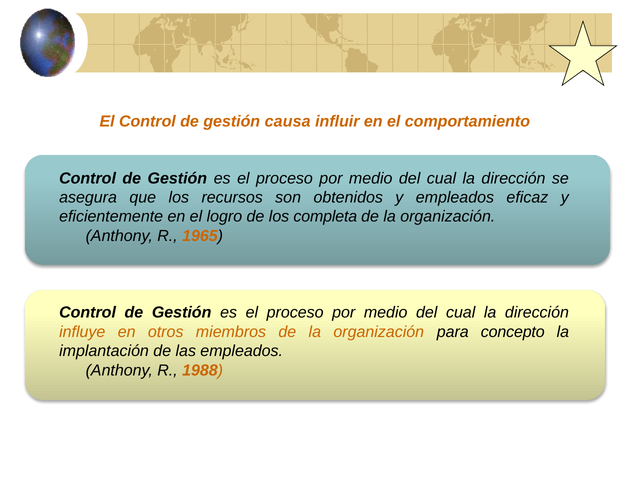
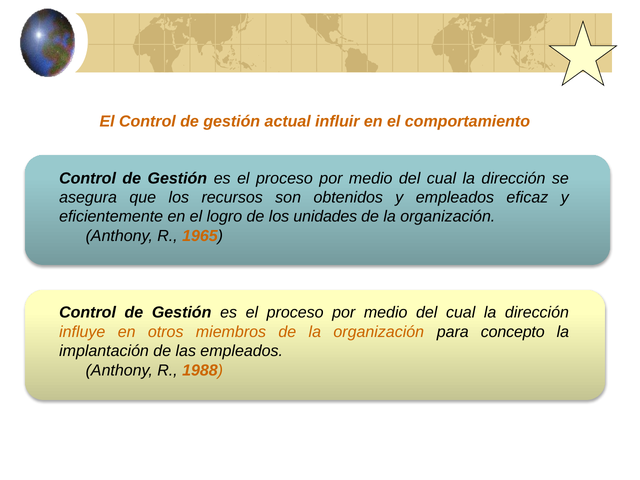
causa: causa -> actual (288, 122)
completa: completa -> unidades (325, 217)
